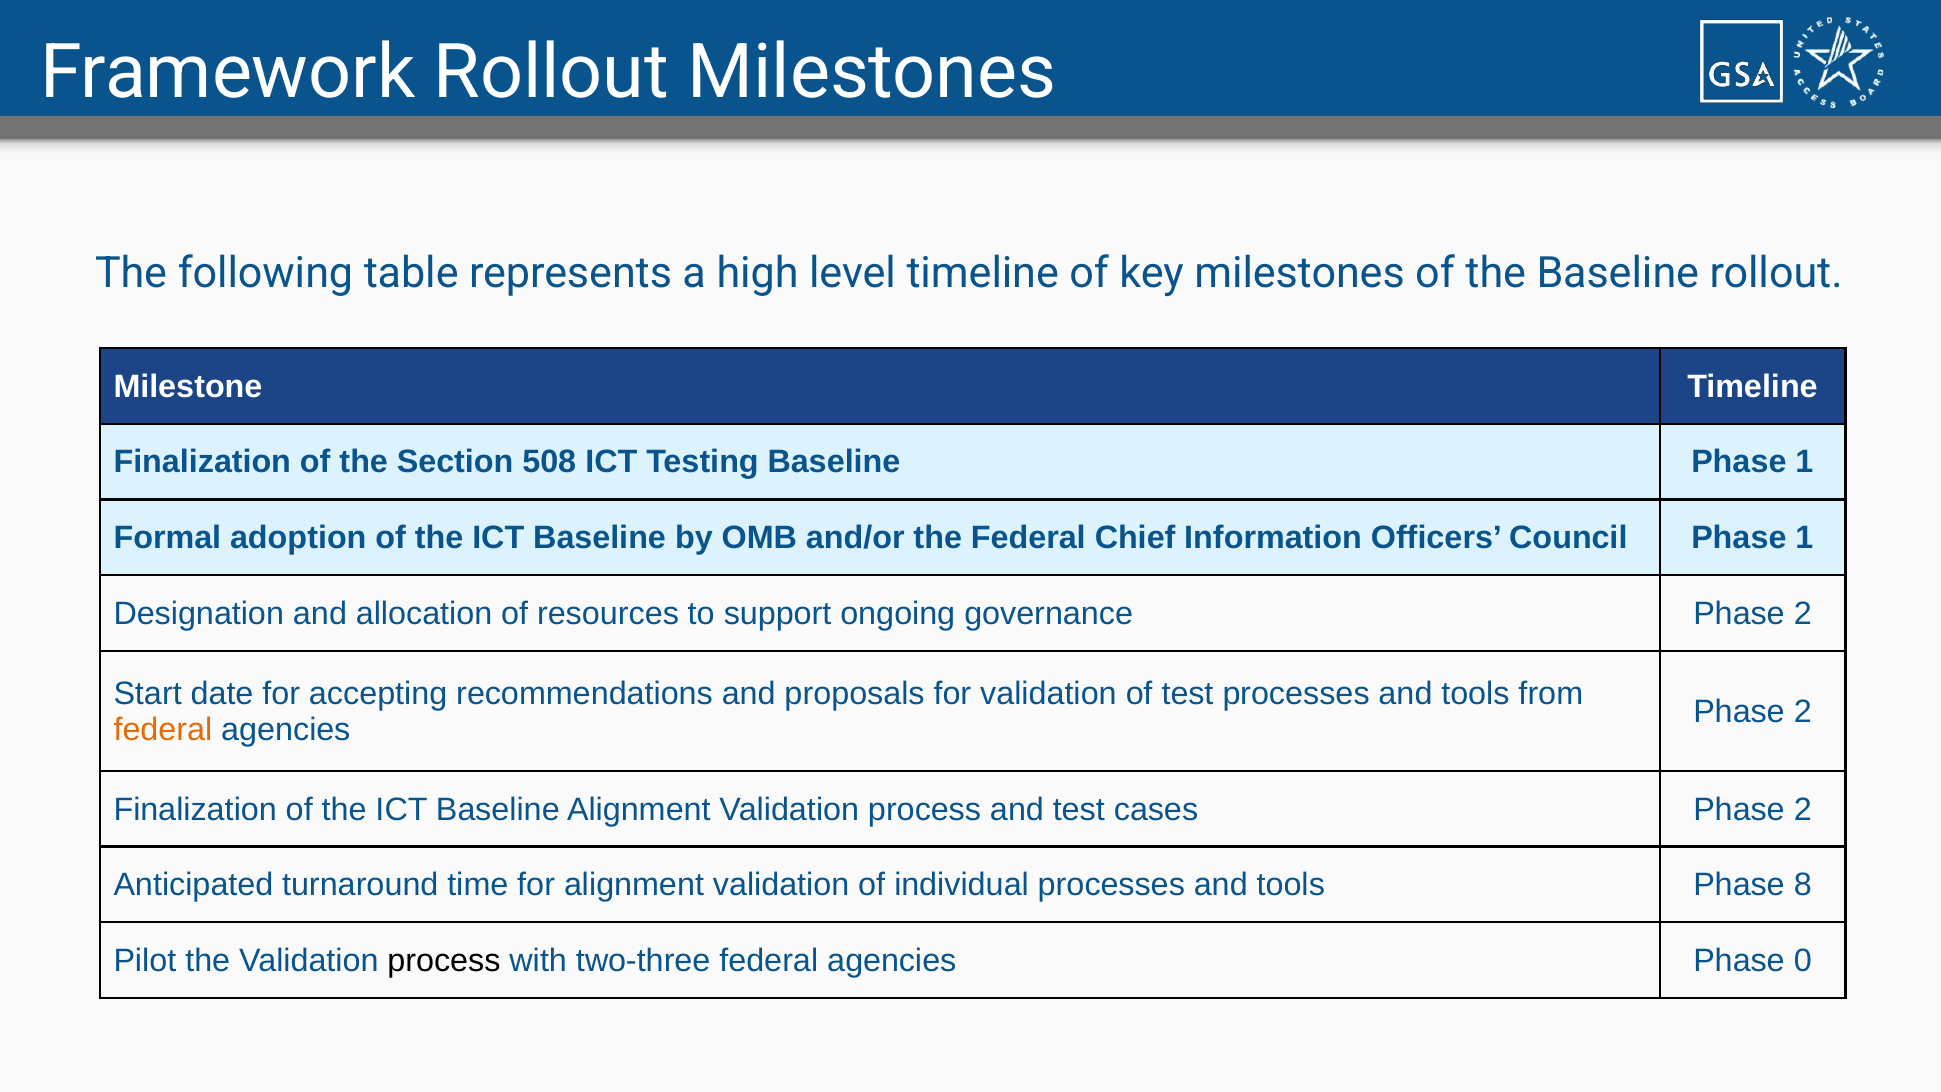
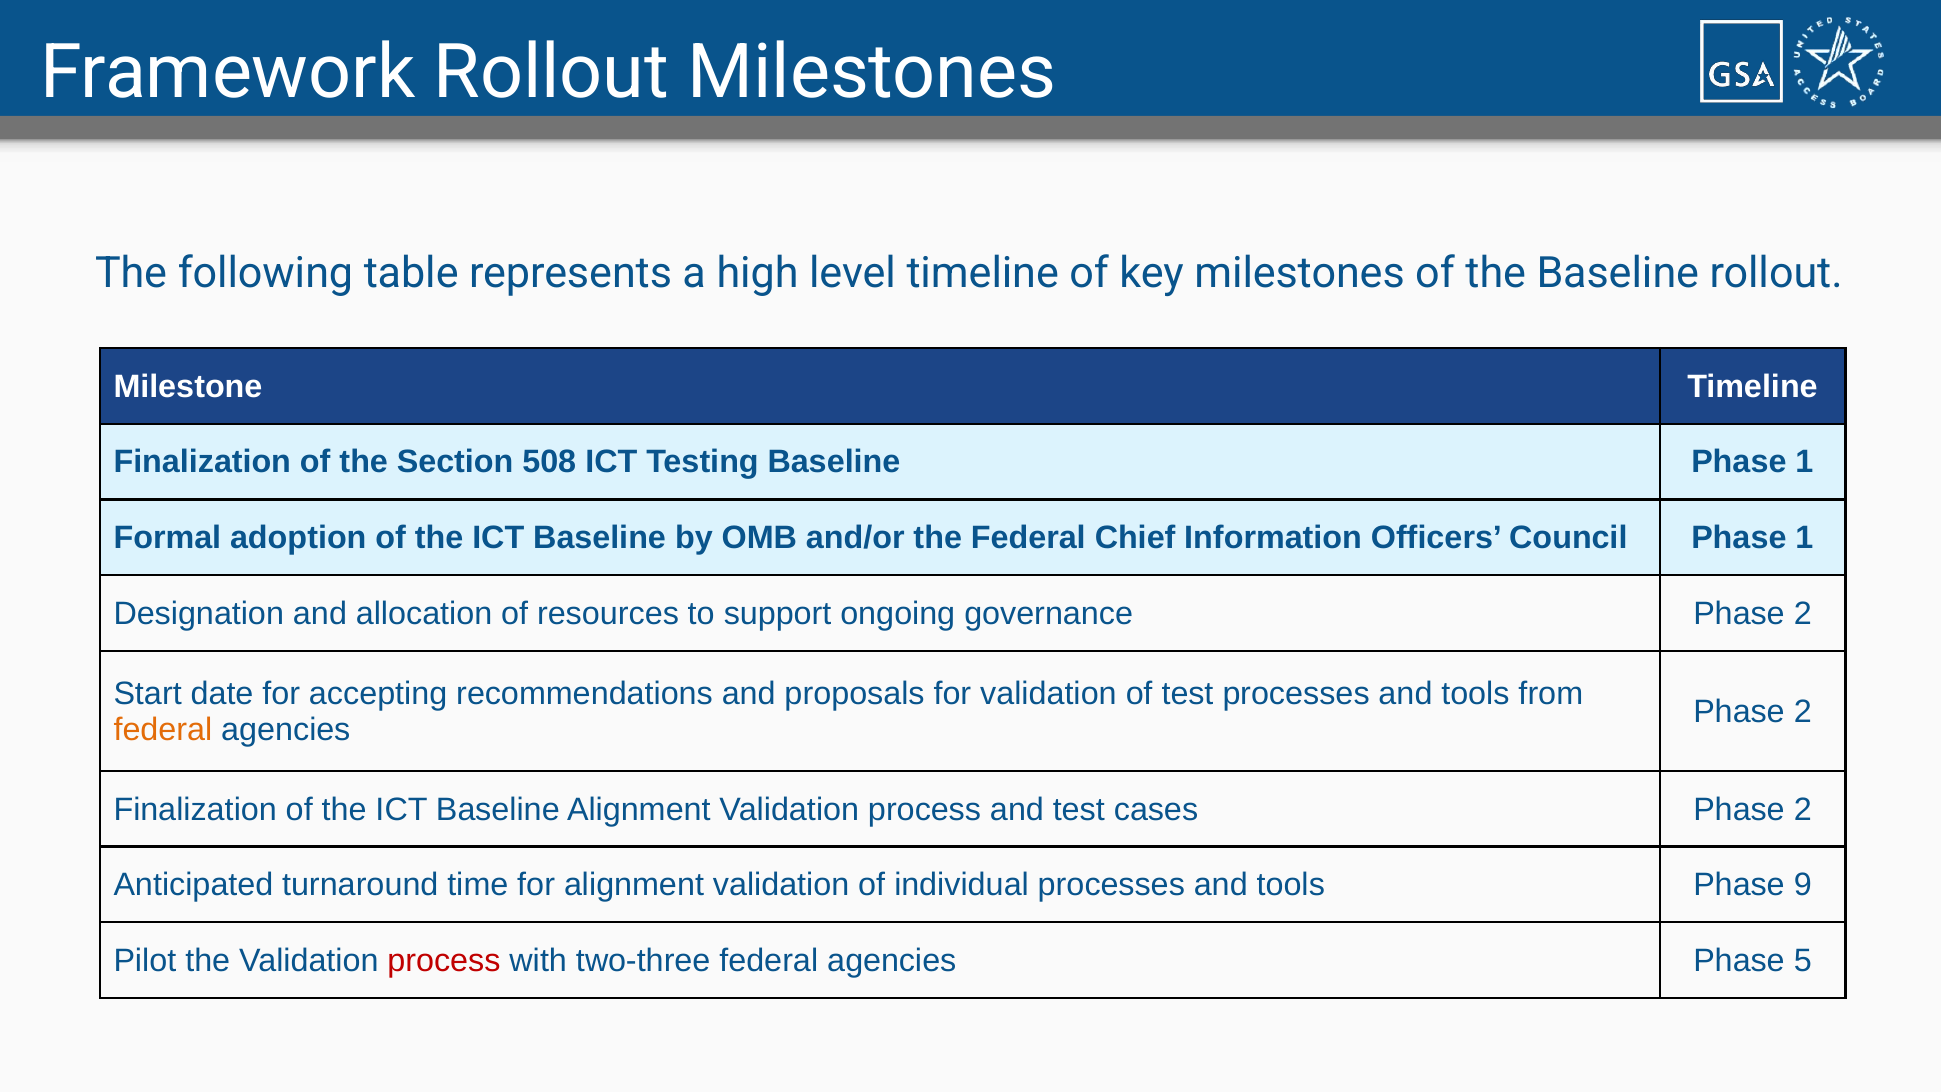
8: 8 -> 9 (1803, 885)
process colour: black -> red (444, 961)
0: 0 -> 5 (1803, 961)
